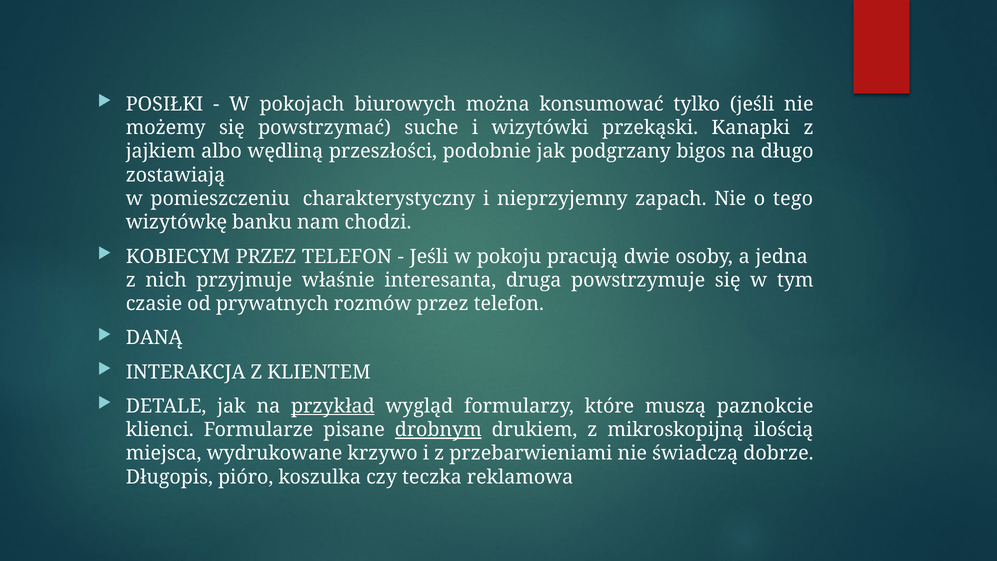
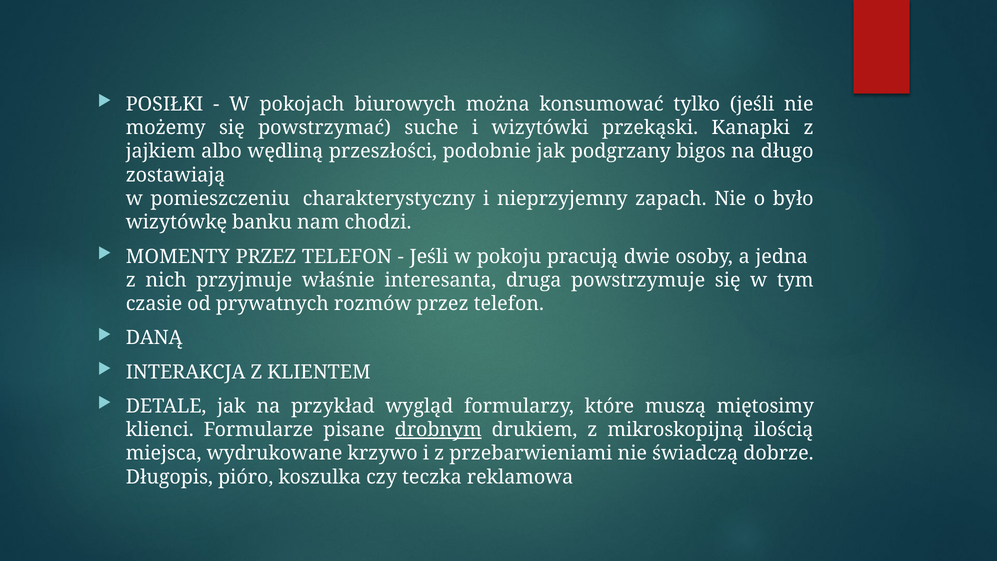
tego: tego -> było (793, 199)
KOBIECYM: KOBIECYM -> MOMENTY (178, 256)
przykład underline: present -> none (333, 406)
paznokcie: paznokcie -> miętosimy (765, 406)
